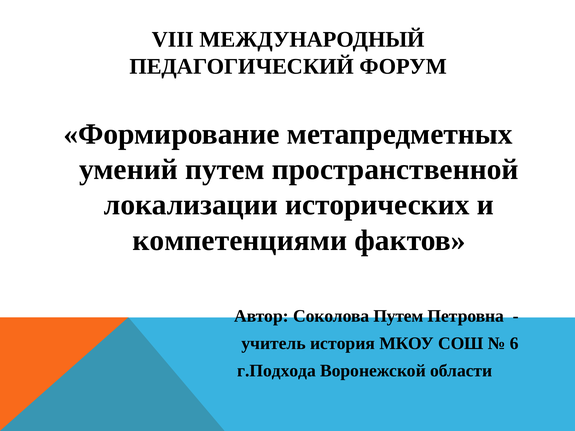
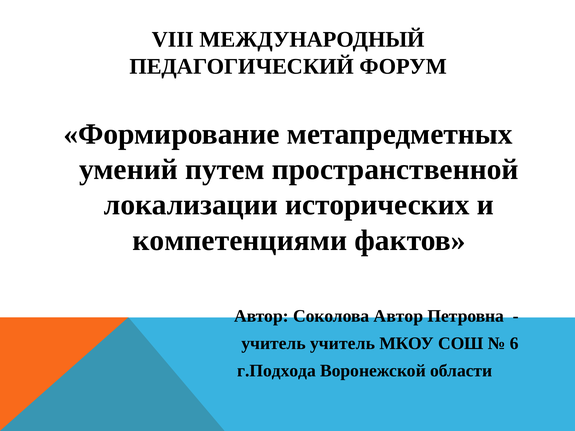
Соколова Путем: Путем -> Автор (398, 316)
учитель история: история -> учитель (343, 344)
